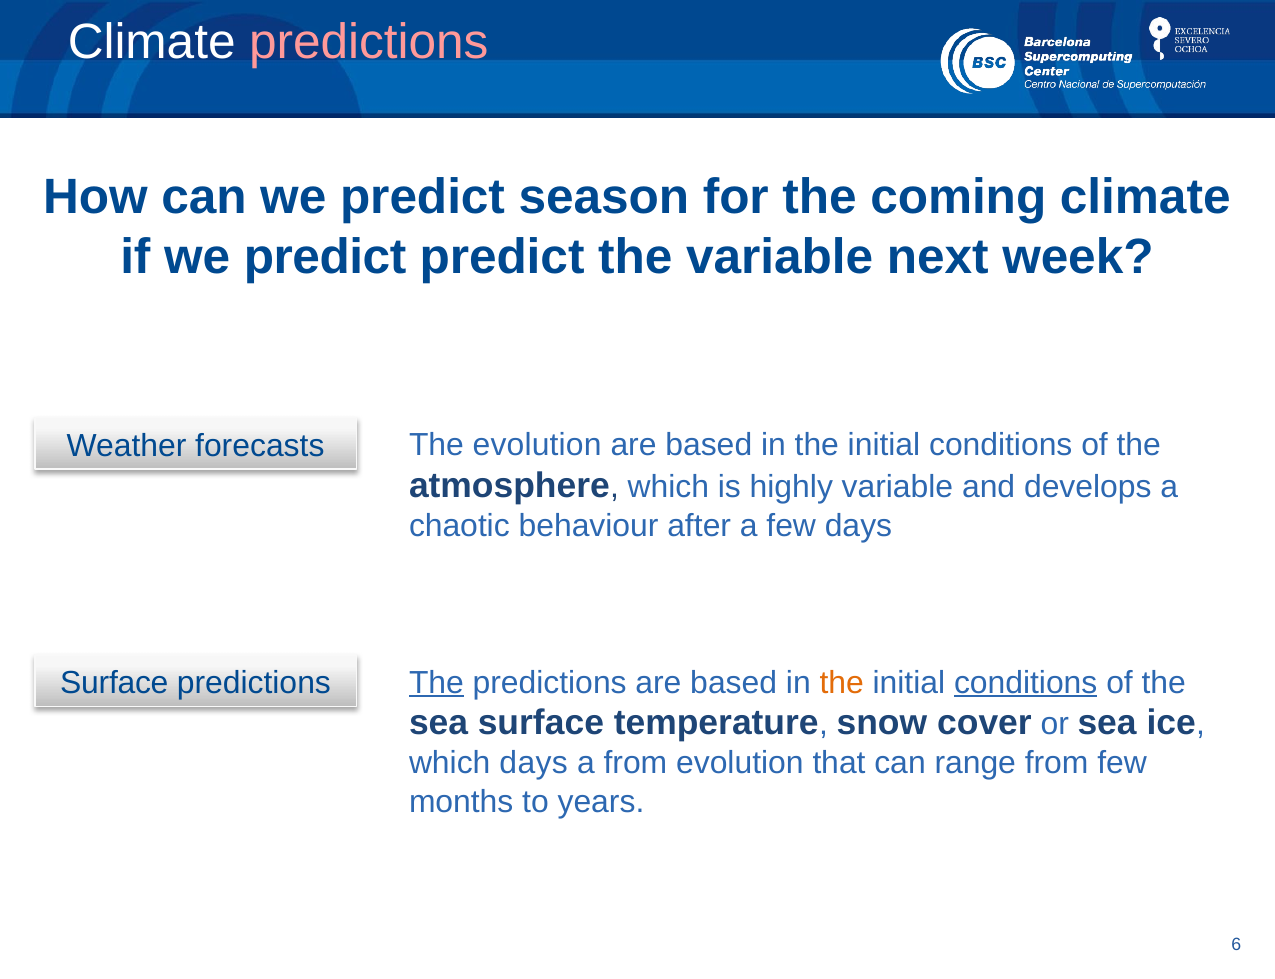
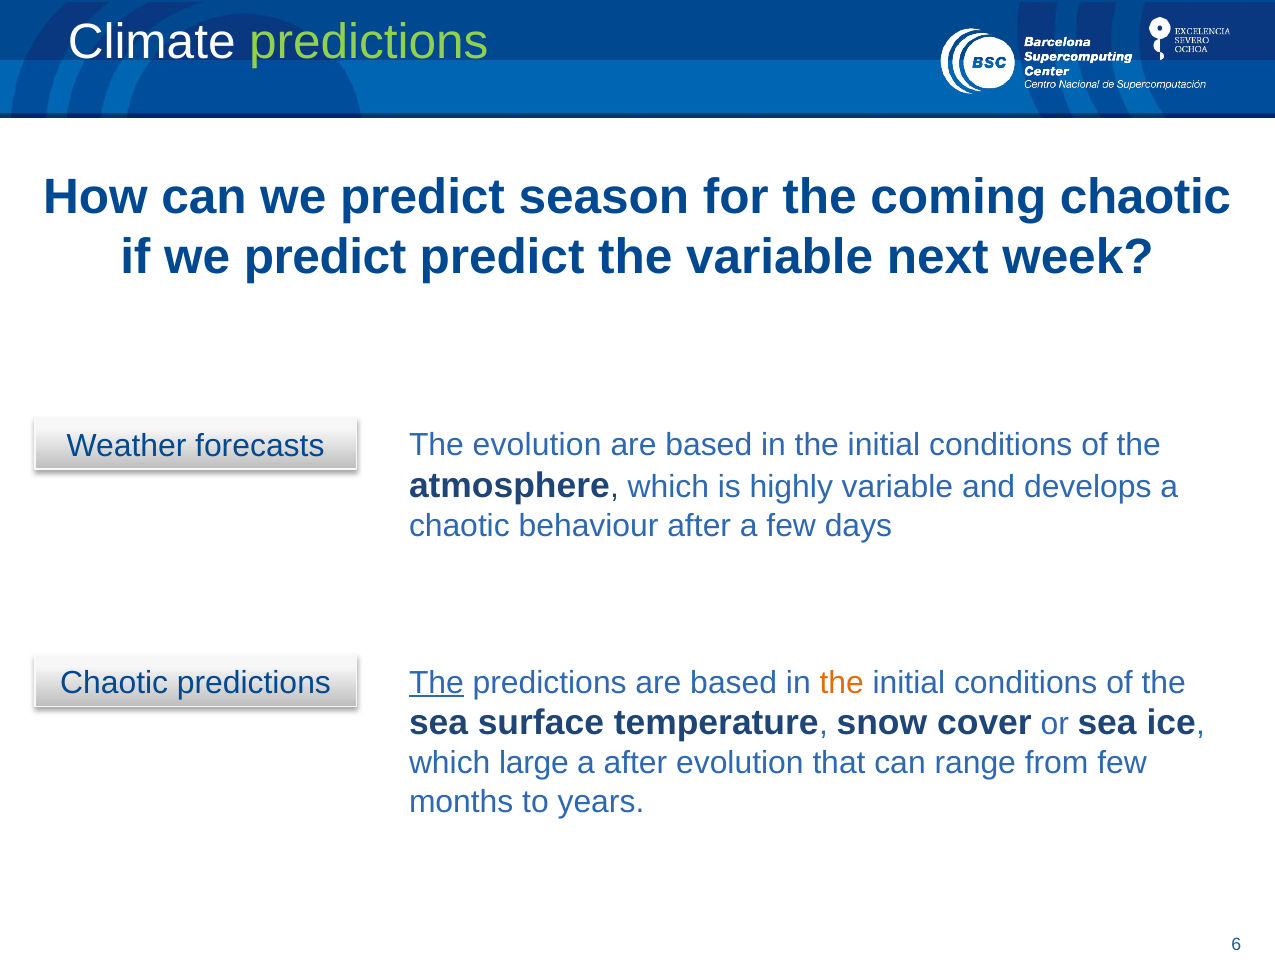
predictions colour: pink -> light green (369, 43)
coming climate: climate -> chaotic (1145, 198)
conditions underline: present -> none (1026, 682)
Surface: Surface -> Chaotic (114, 683)
which days: days -> large (534, 763)
a from: from -> after (635, 763)
